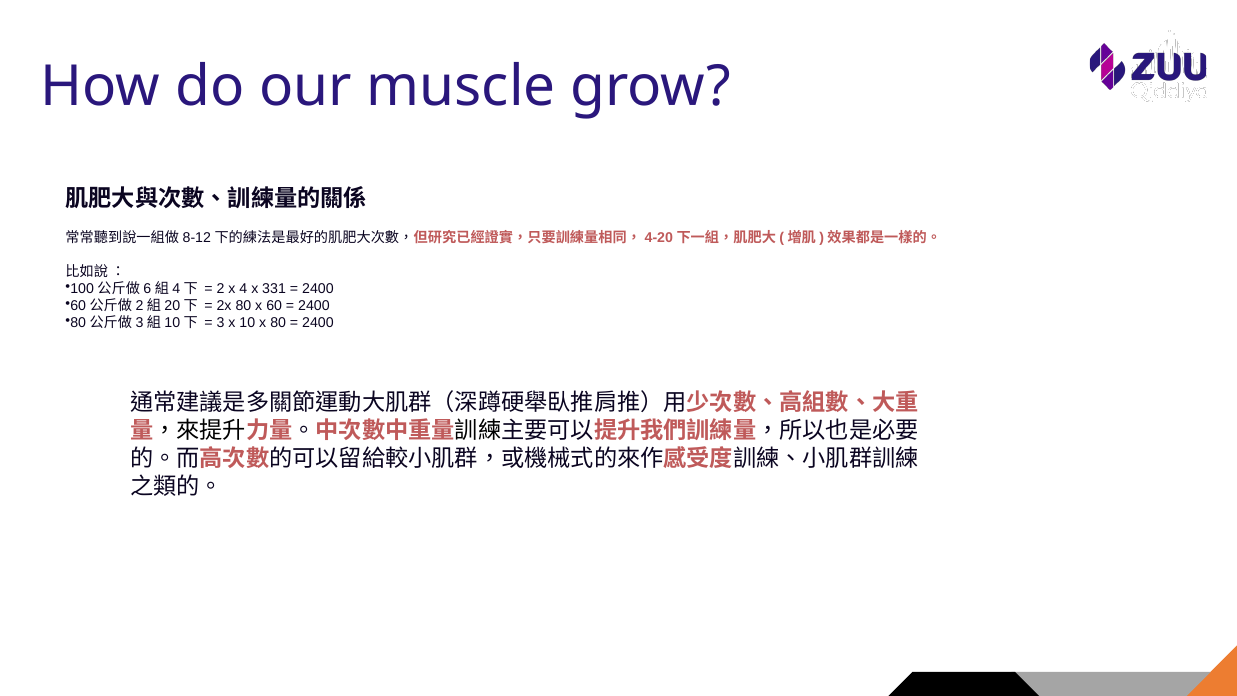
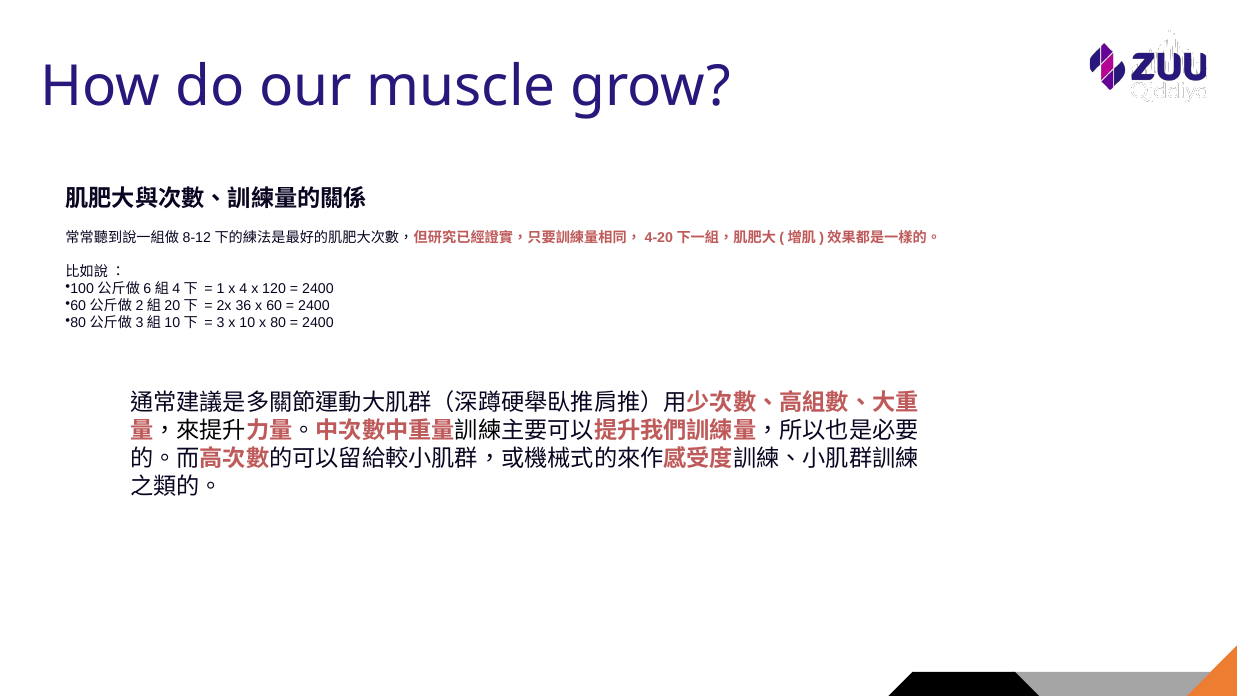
2: 2 -> 1 (220, 289)
331: 331 -> 120 (274, 289)
2x 80: 80 -> 36 (243, 306)
